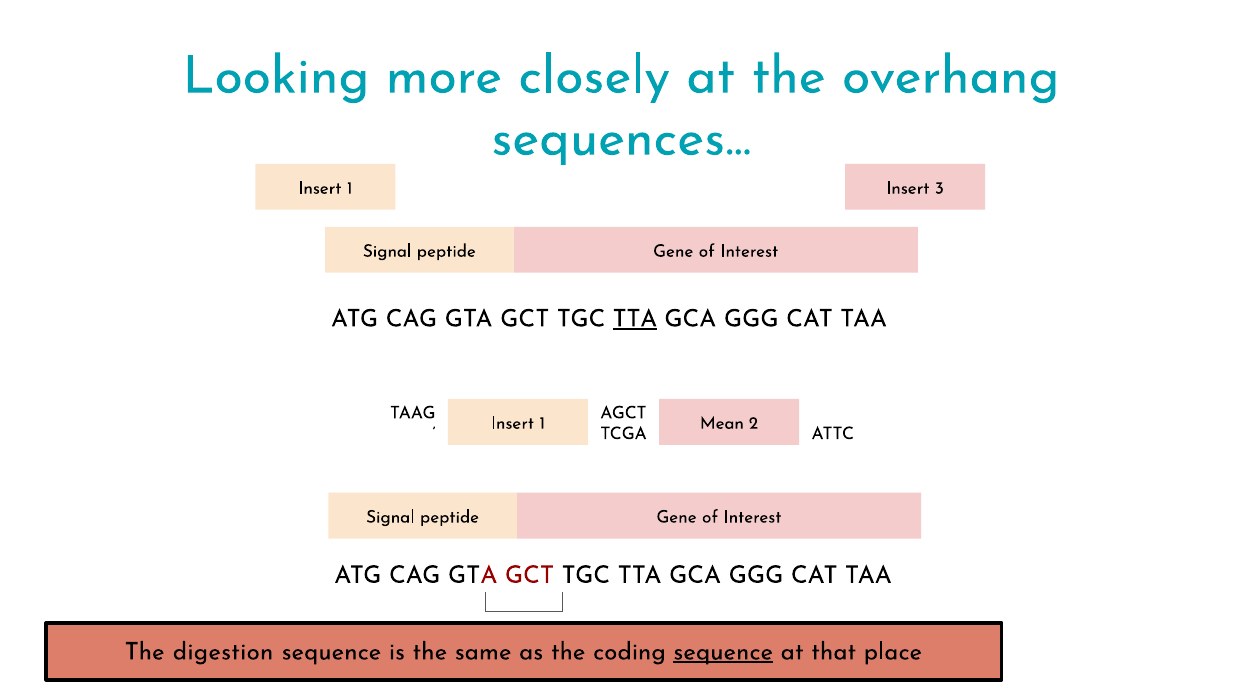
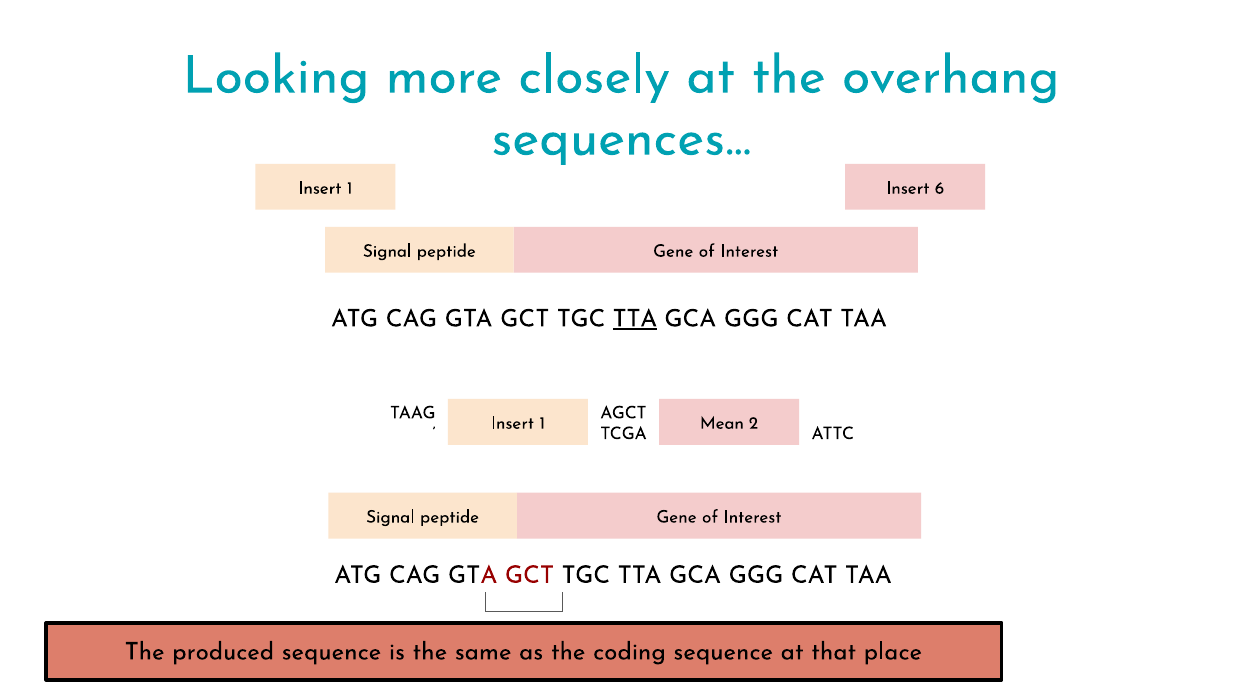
3: 3 -> 6 (939, 188)
digestion: digestion -> produced (223, 652)
sequence underline: present -> none (723, 652)
